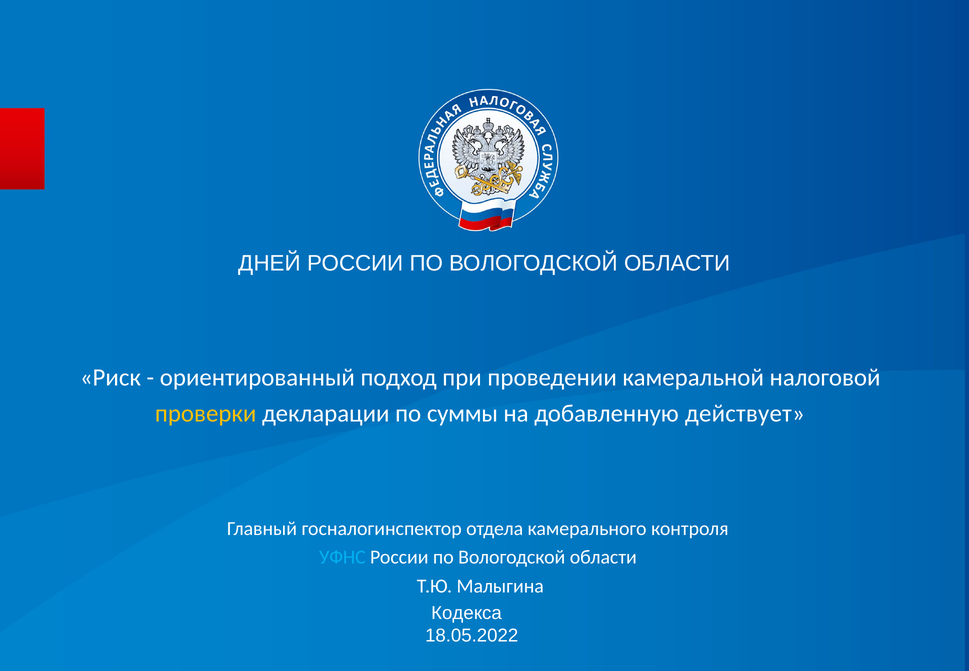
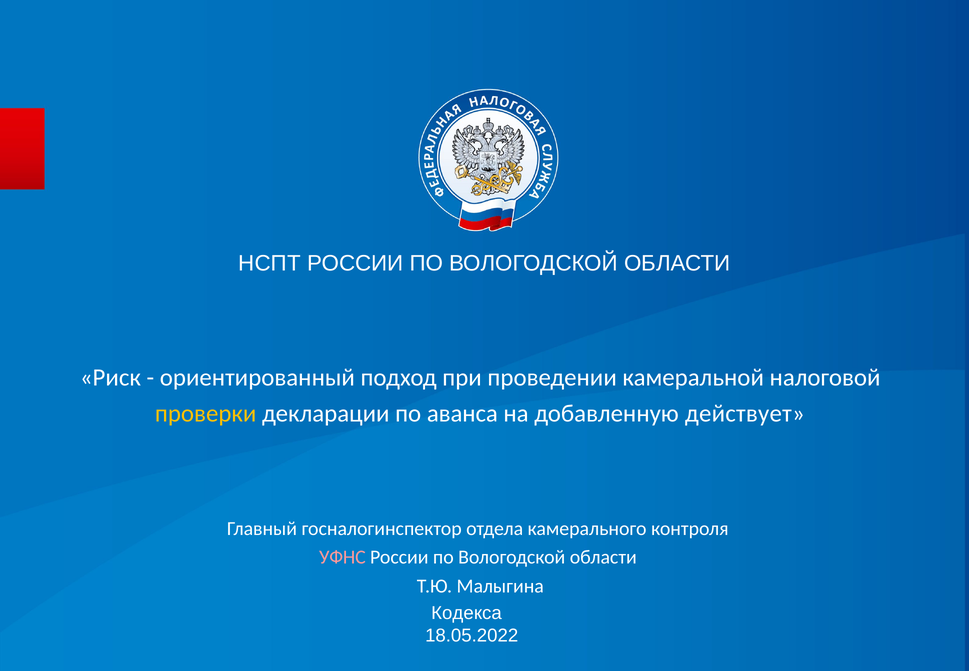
ДНЕЙ: ДНЕЙ -> НСПТ (270, 263)
суммы: суммы -> аванса (462, 413)
УФНС colour: light blue -> pink (342, 557)
